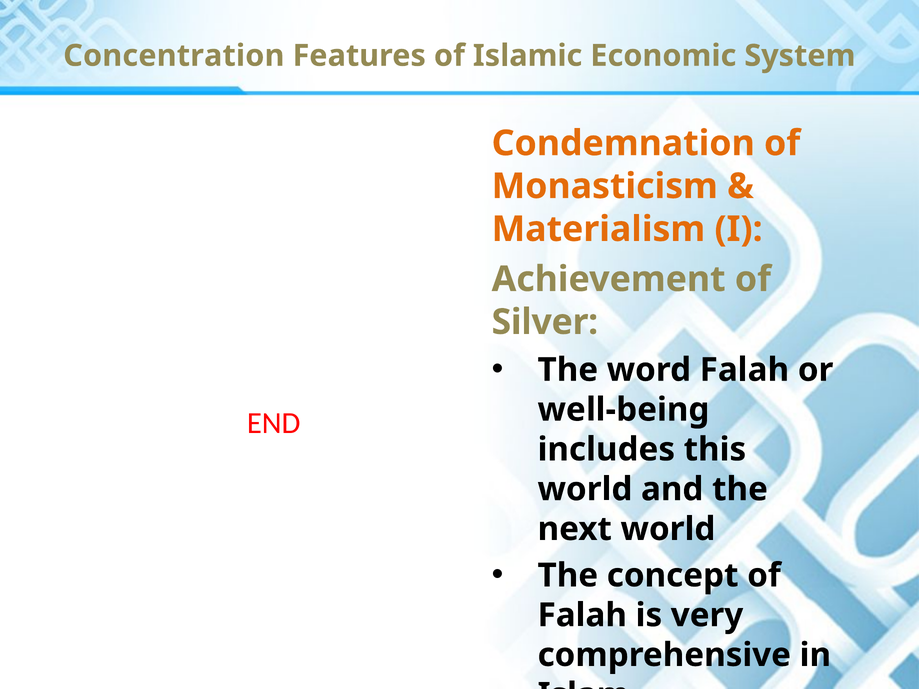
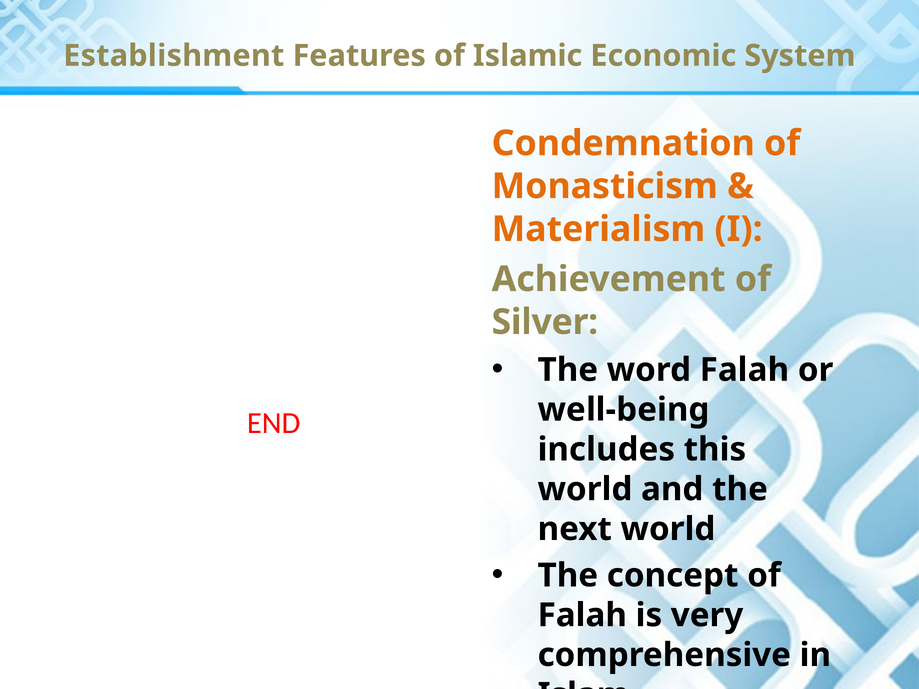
Concentration: Concentration -> Establishment (174, 56)
